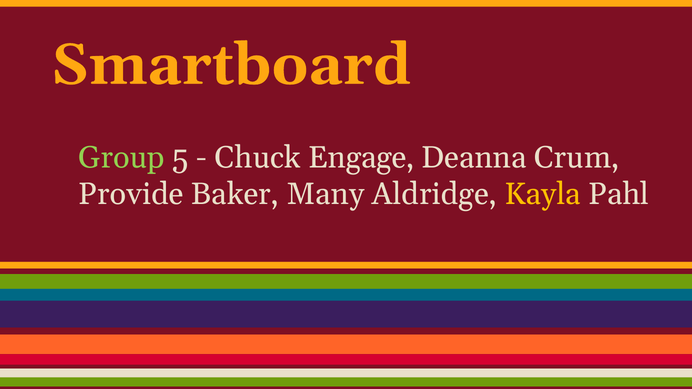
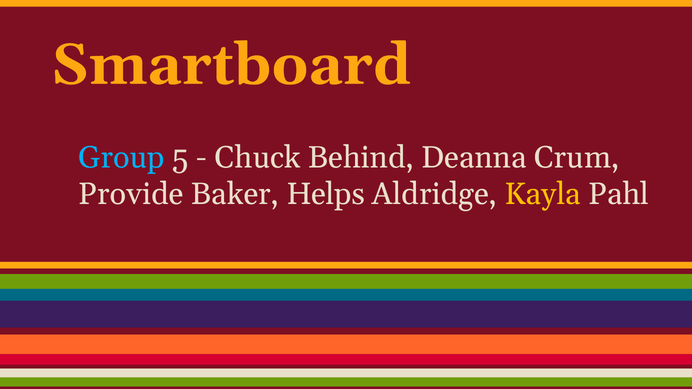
Group colour: light green -> light blue (122, 157)
Engage: Engage -> Behind (361, 157)
Many: Many -> Helps (326, 194)
